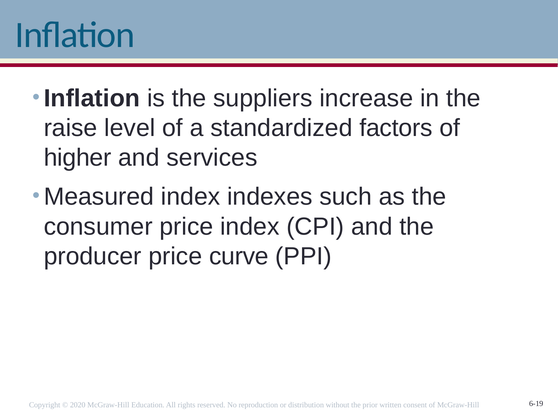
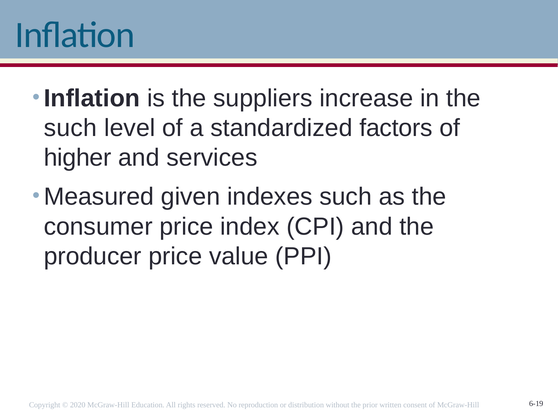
raise: raise -> such (70, 128)
Measured index: index -> given (191, 197)
curve: curve -> value (239, 257)
